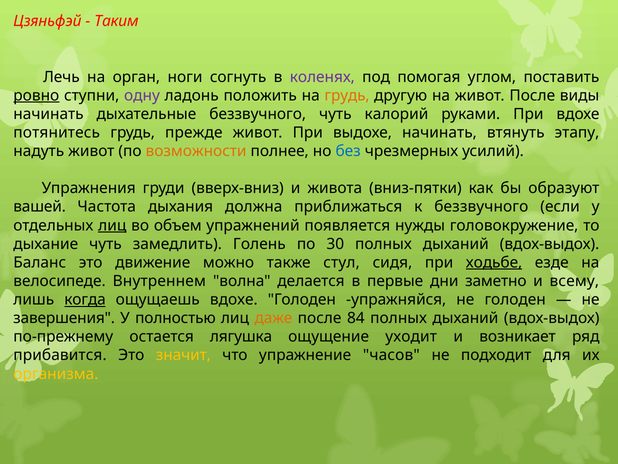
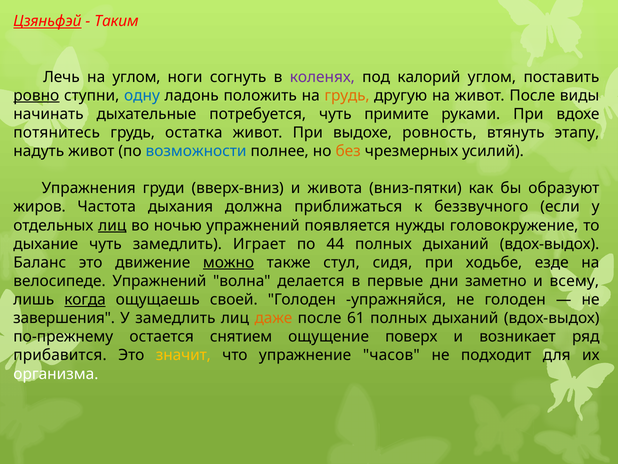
Цзяньфэй underline: none -> present (47, 21)
на орган: орган -> углом (136, 77)
помогая: помогая -> калорий (429, 77)
одну colour: purple -> blue (142, 95)
дыхательные беззвучного: беззвучного -> потребуется (258, 114)
калорий: калорий -> примите (397, 114)
прежде: прежде -> остатка (194, 132)
выдохе начинать: начинать -> ровность (439, 132)
возможности colour: orange -> blue (196, 151)
без colour: blue -> orange (348, 151)
вашей: вашей -> жиров (40, 207)
объем: объем -> ночью (178, 225)
Голень: Голень -> Играет (259, 244)
30: 30 -> 44 (335, 244)
можно underline: none -> present (229, 262)
ходьбе underline: present -> none (494, 262)
велосипеде Внутреннем: Внутреннем -> Упражнений (159, 281)
ощущаешь вдохе: вдохе -> своей (234, 299)
У полностью: полностью -> замедлить (175, 318)
84: 84 -> 61 (356, 318)
лягушка: лягушка -> снятием (241, 336)
уходит: уходит -> поверх (411, 336)
организма colour: yellow -> white (56, 374)
